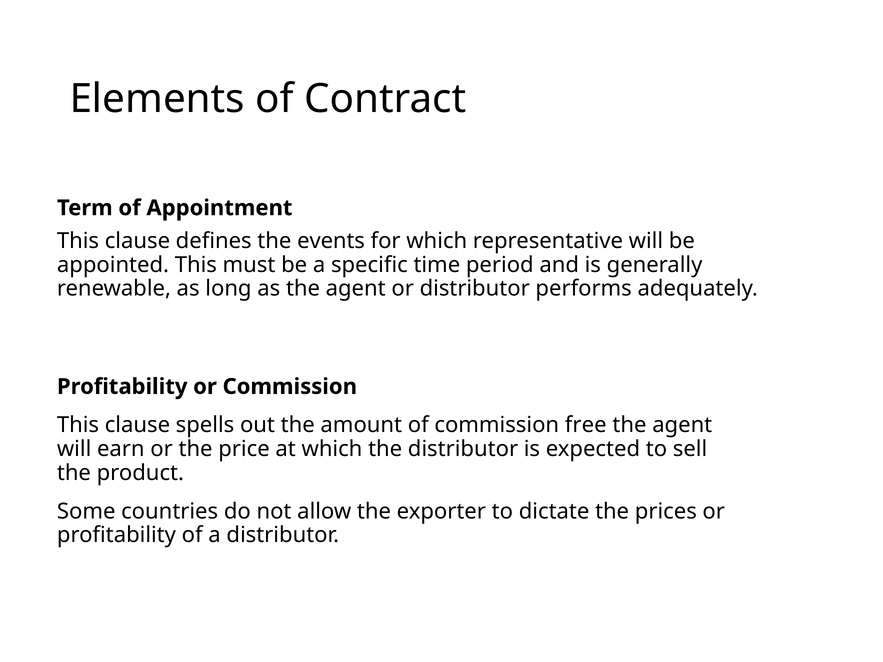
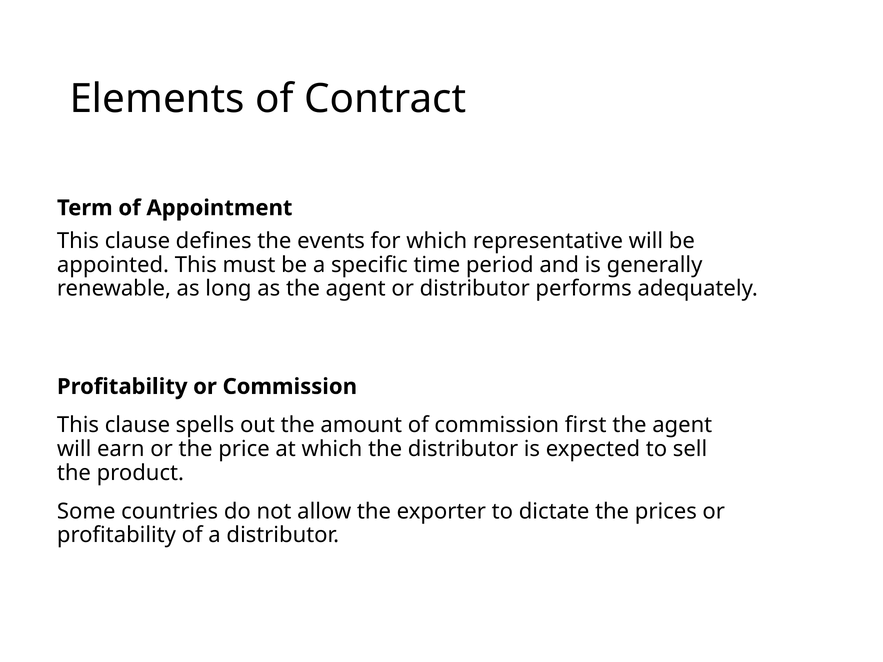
free: free -> first (586, 425)
